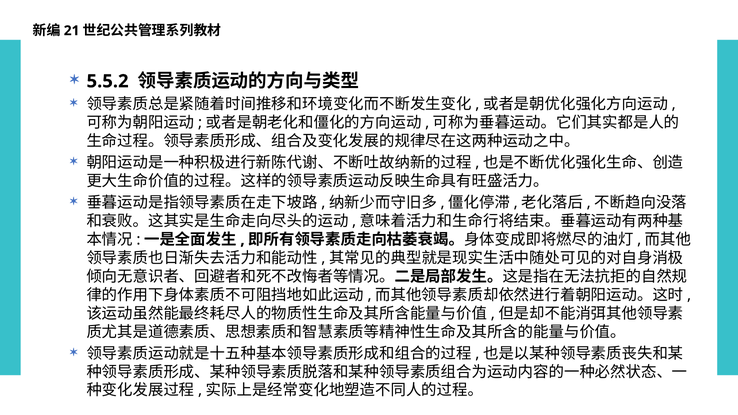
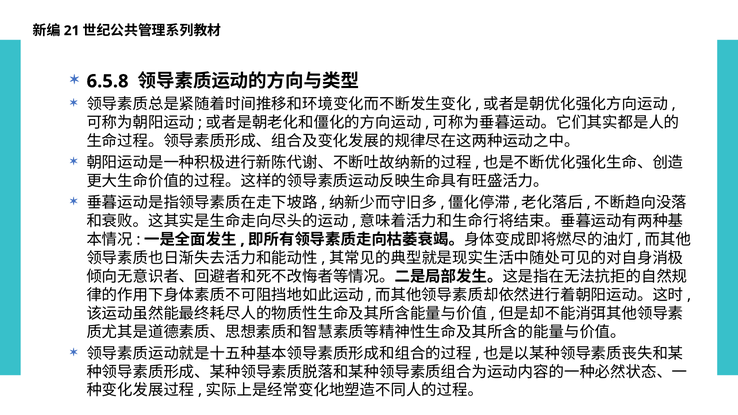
5.5.2: 5.5.2 -> 6.5.8 (108, 81)
